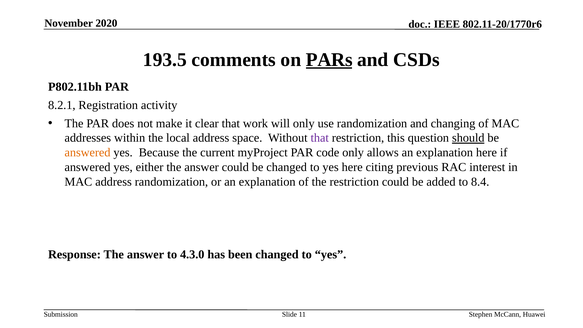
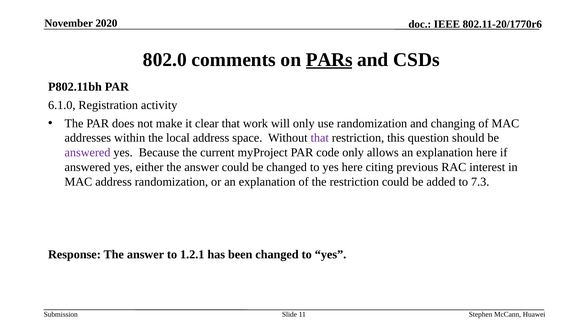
193.5: 193.5 -> 802.0 (165, 60)
8.2.1: 8.2.1 -> 6.1.0 (62, 105)
should underline: present -> none (468, 138)
answered colour: orange -> purple (87, 152)
8.4: 8.4 -> 7.3 (480, 182)
4.3.0: 4.3.0 -> 1.2.1 (192, 255)
